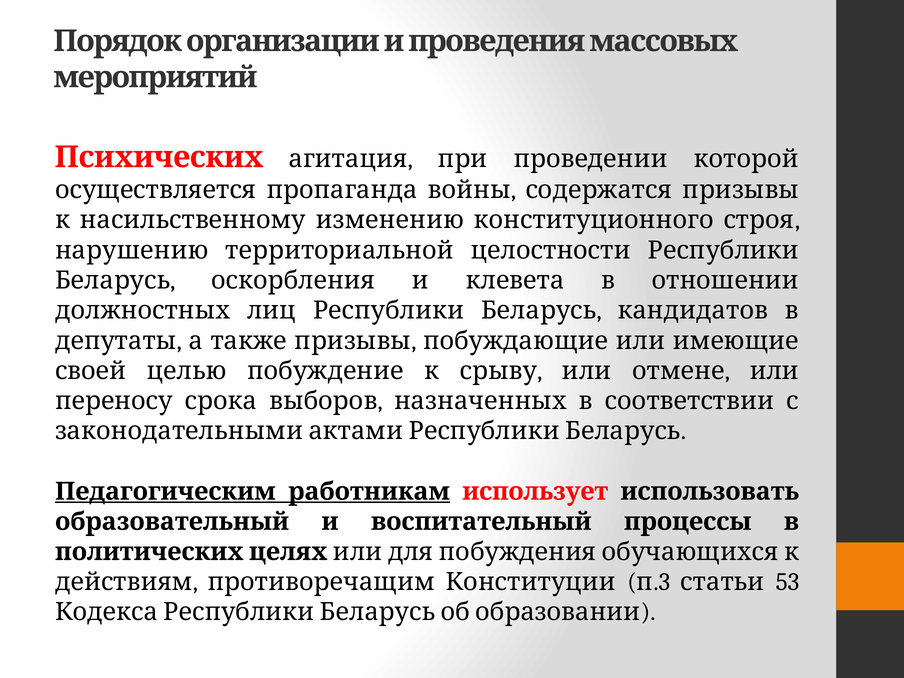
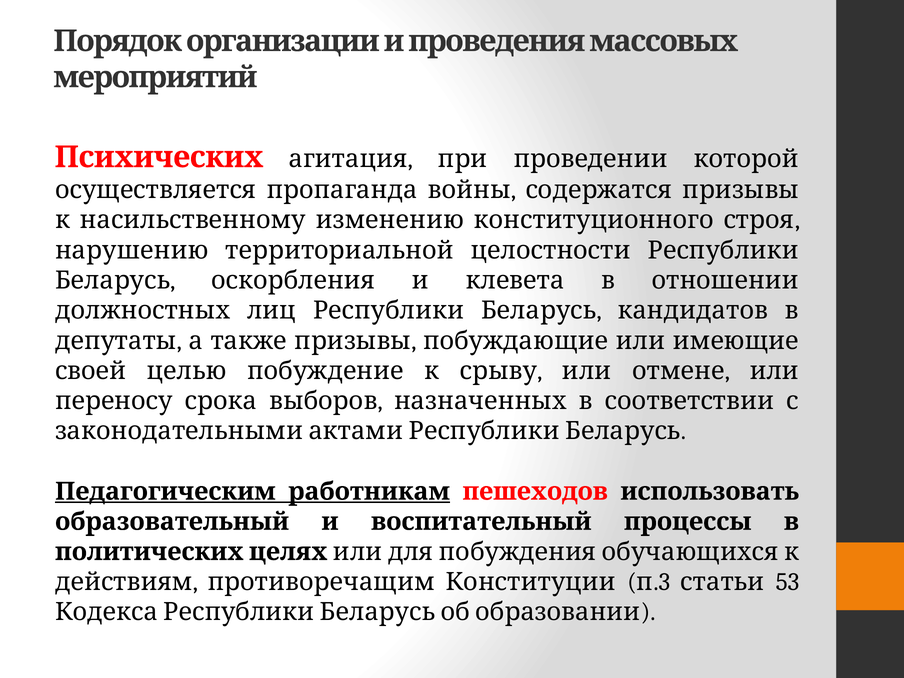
использует: использует -> пешеходов (535, 491)
